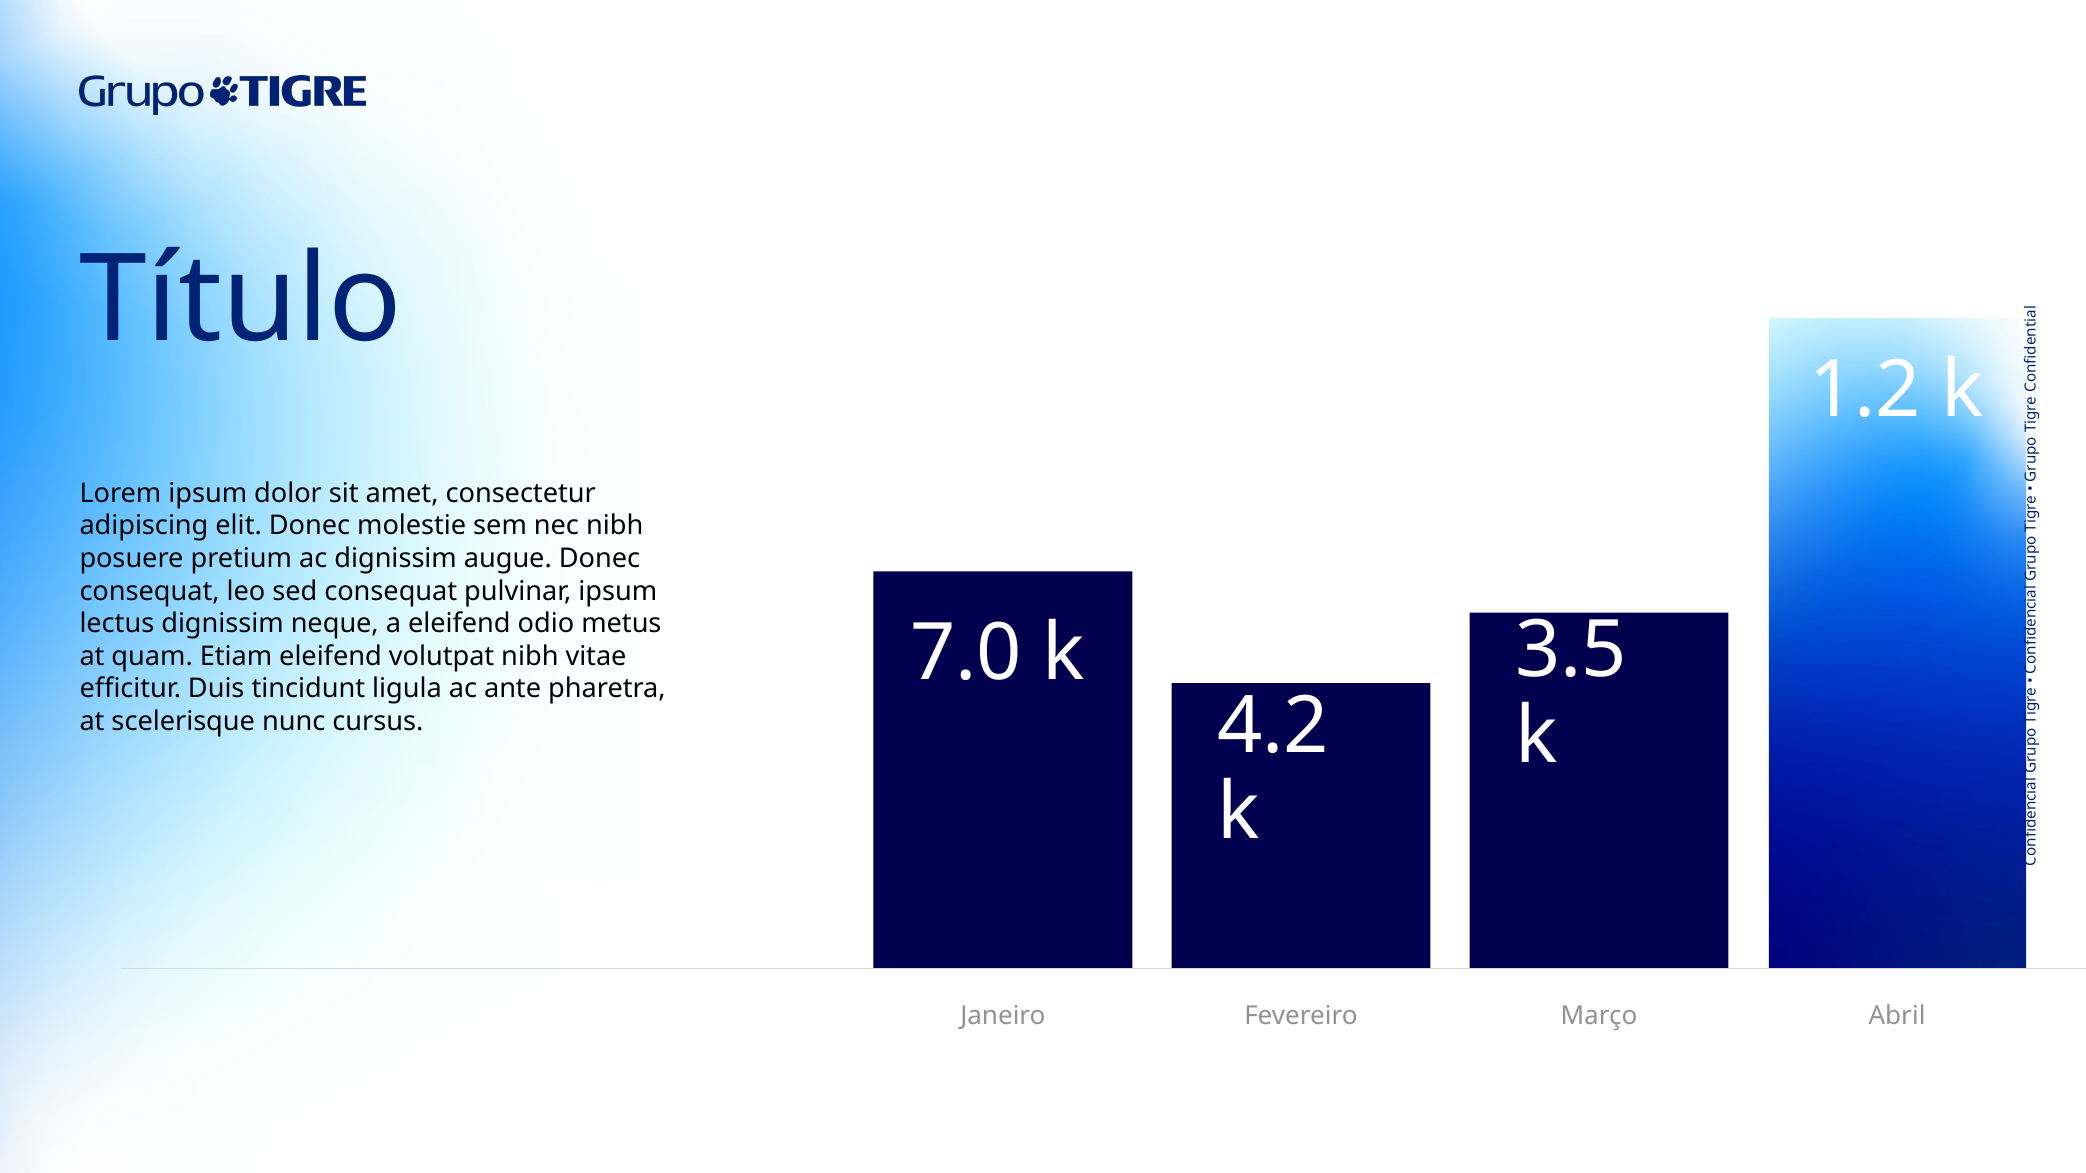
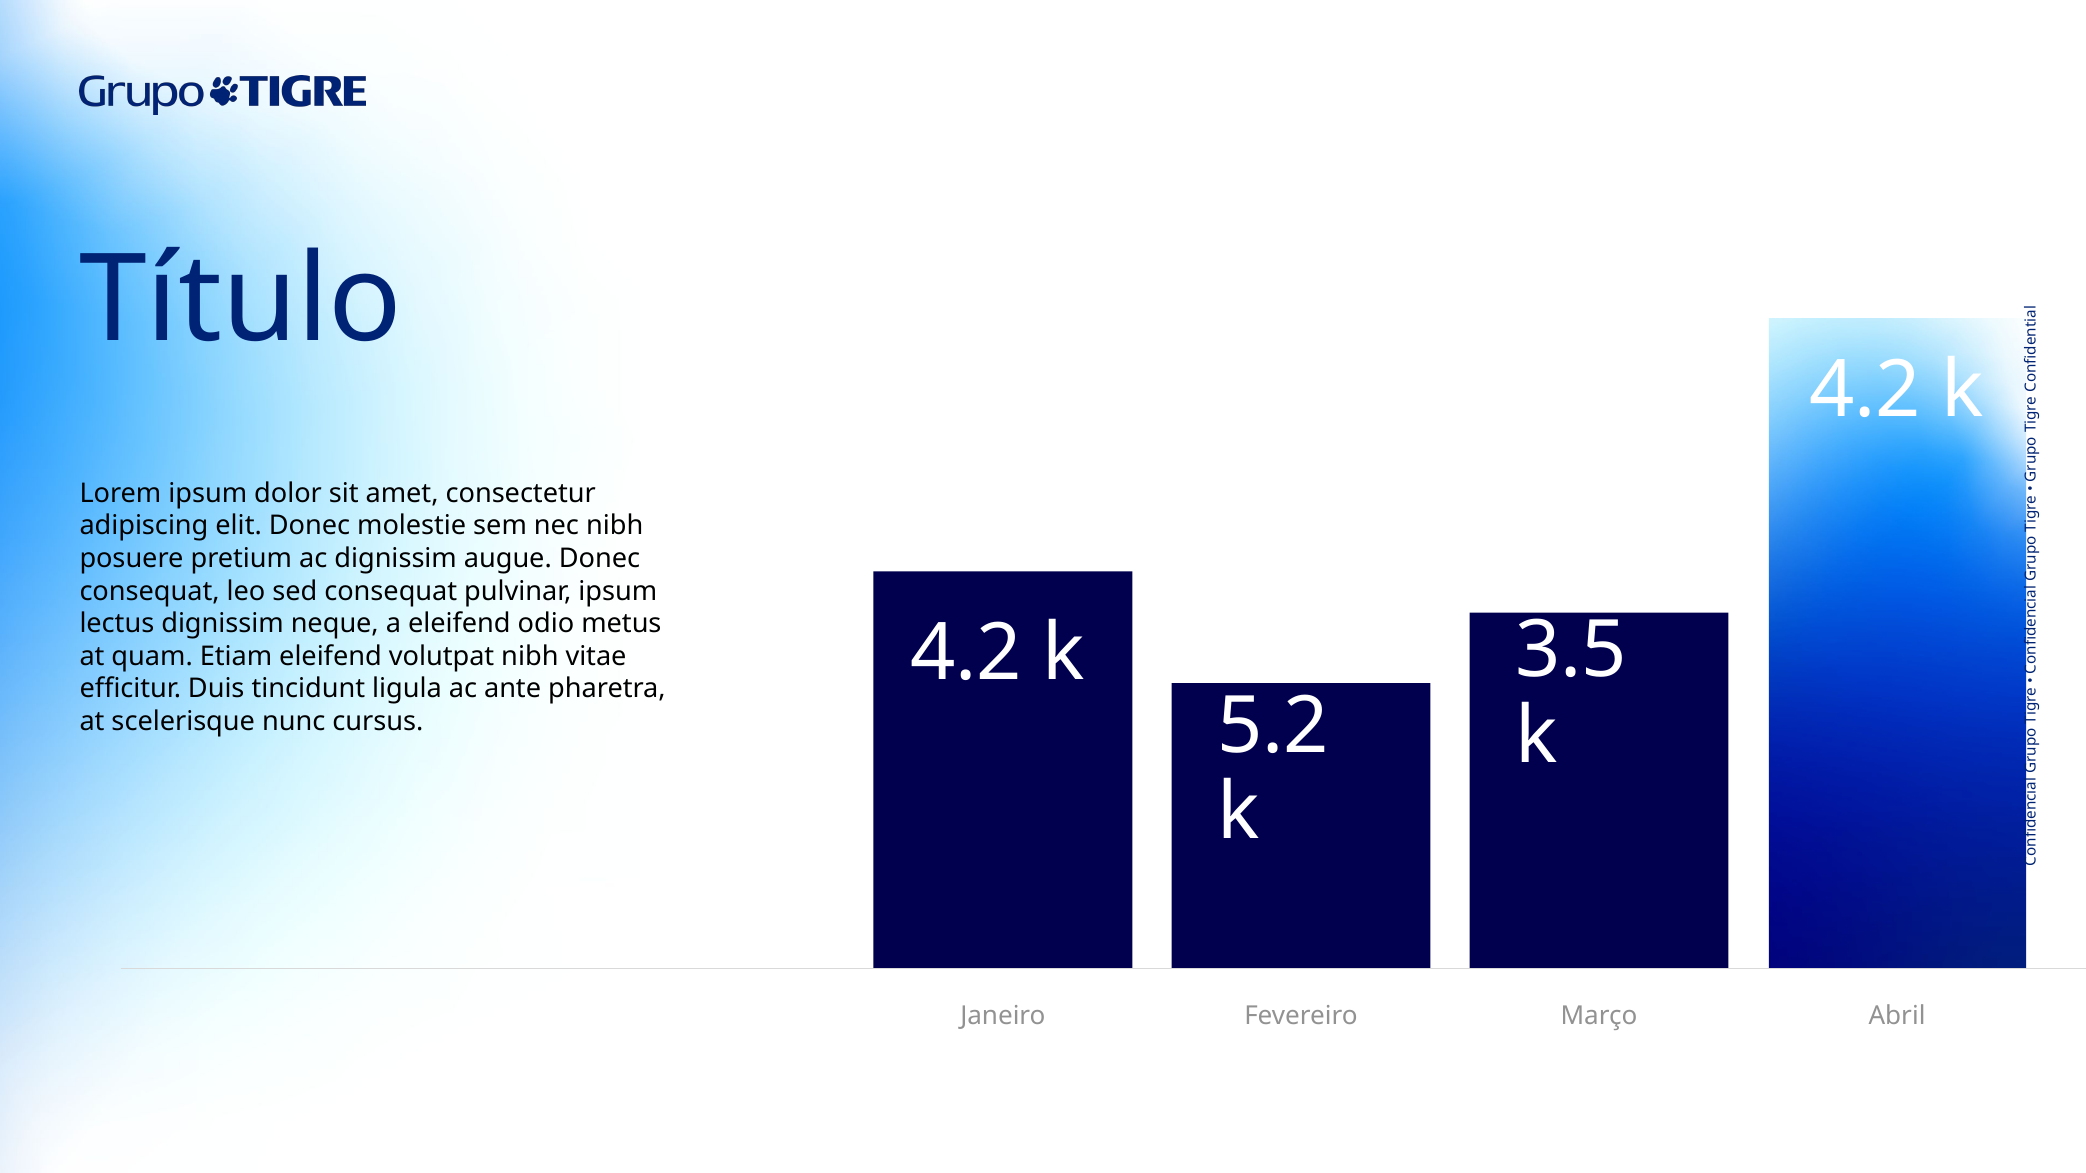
1.2: 1.2 -> 4.2 (1865, 391)
7.0: 7.0 -> 4.2 (966, 654)
4.2: 4.2 -> 5.2 (1273, 727)
